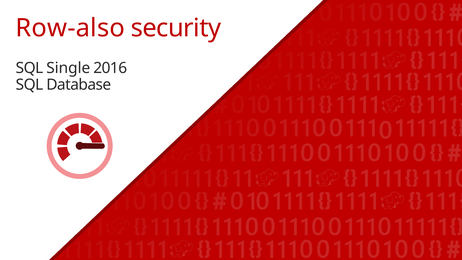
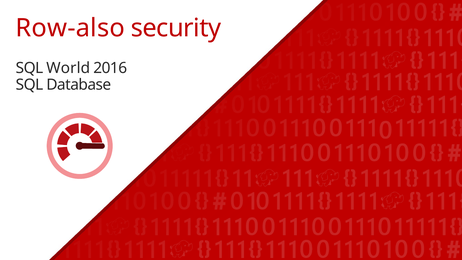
Single: Single -> World (68, 68)
